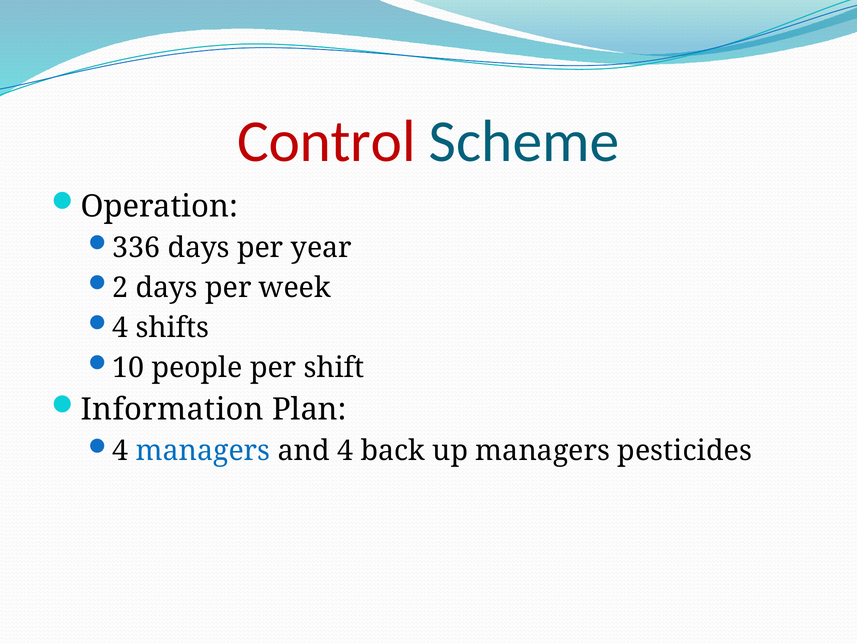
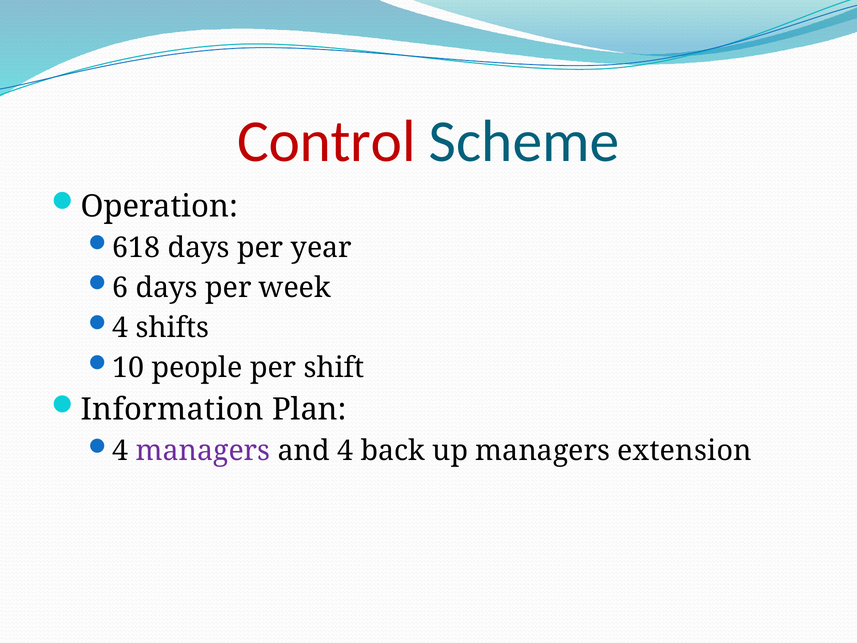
336: 336 -> 618 (136, 248)
2: 2 -> 6 (120, 288)
managers colour: blue -> purple (203, 451)
pesticides: pesticides -> extension (685, 451)
